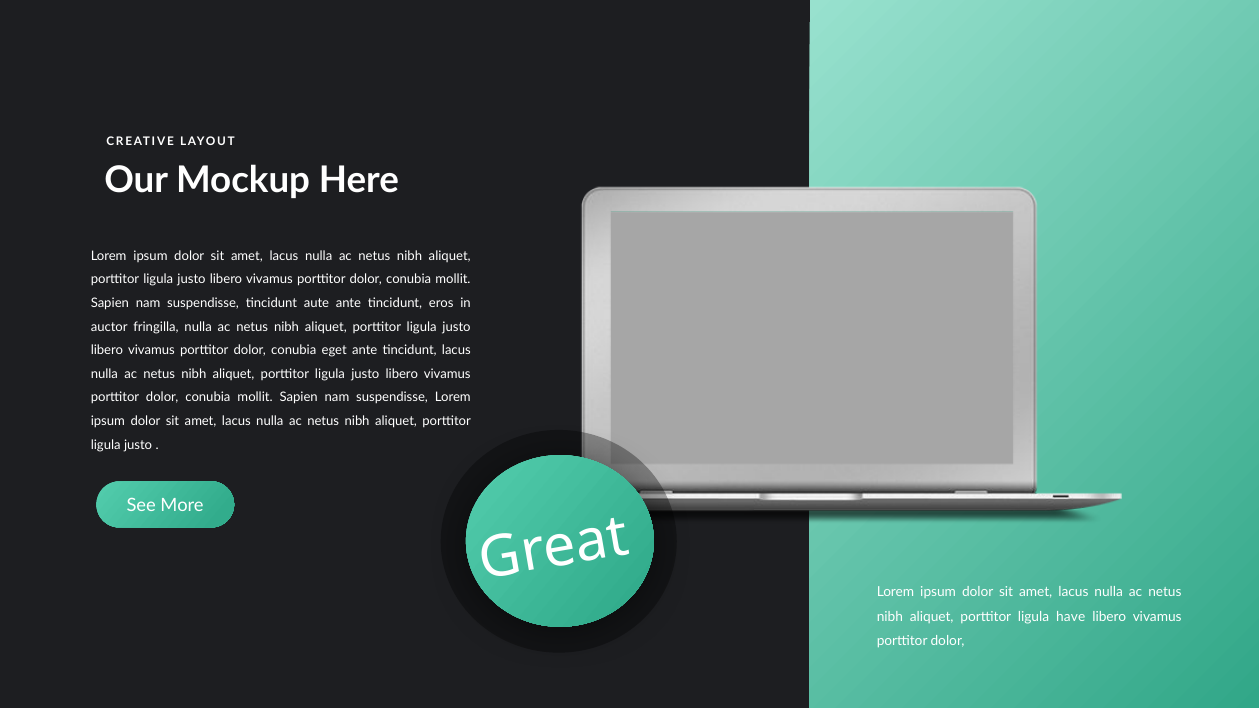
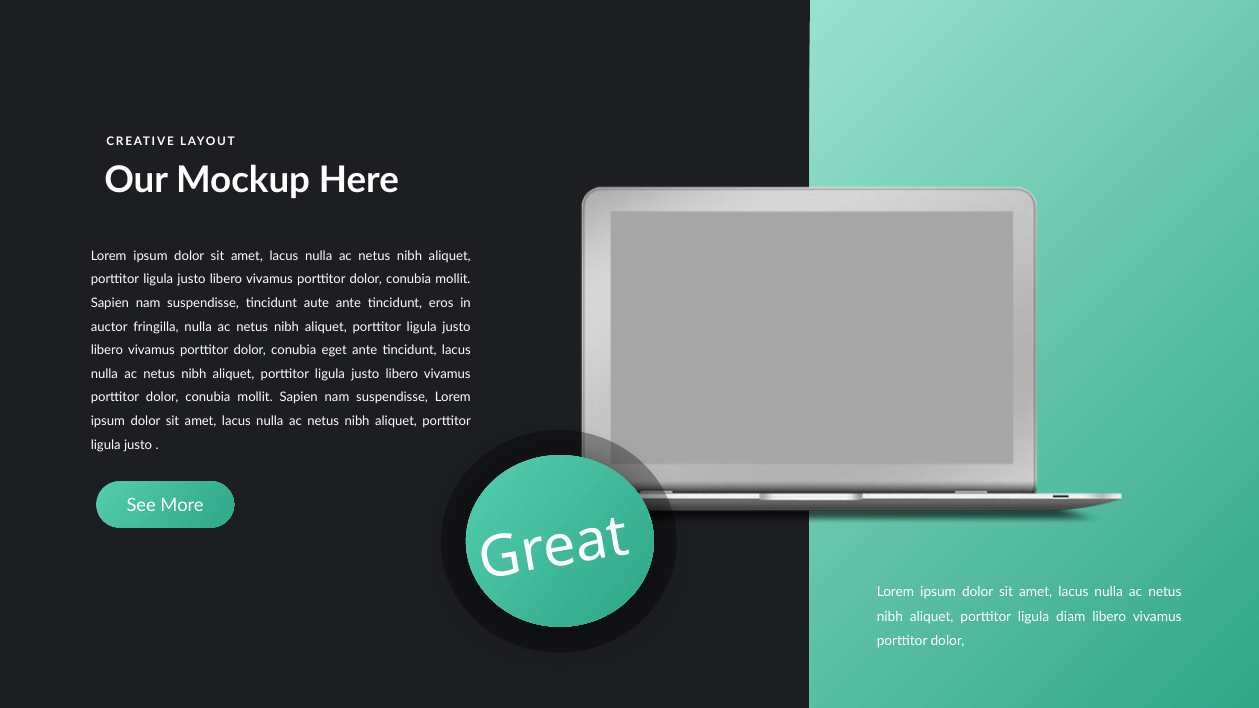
have: have -> diam (1071, 617)
